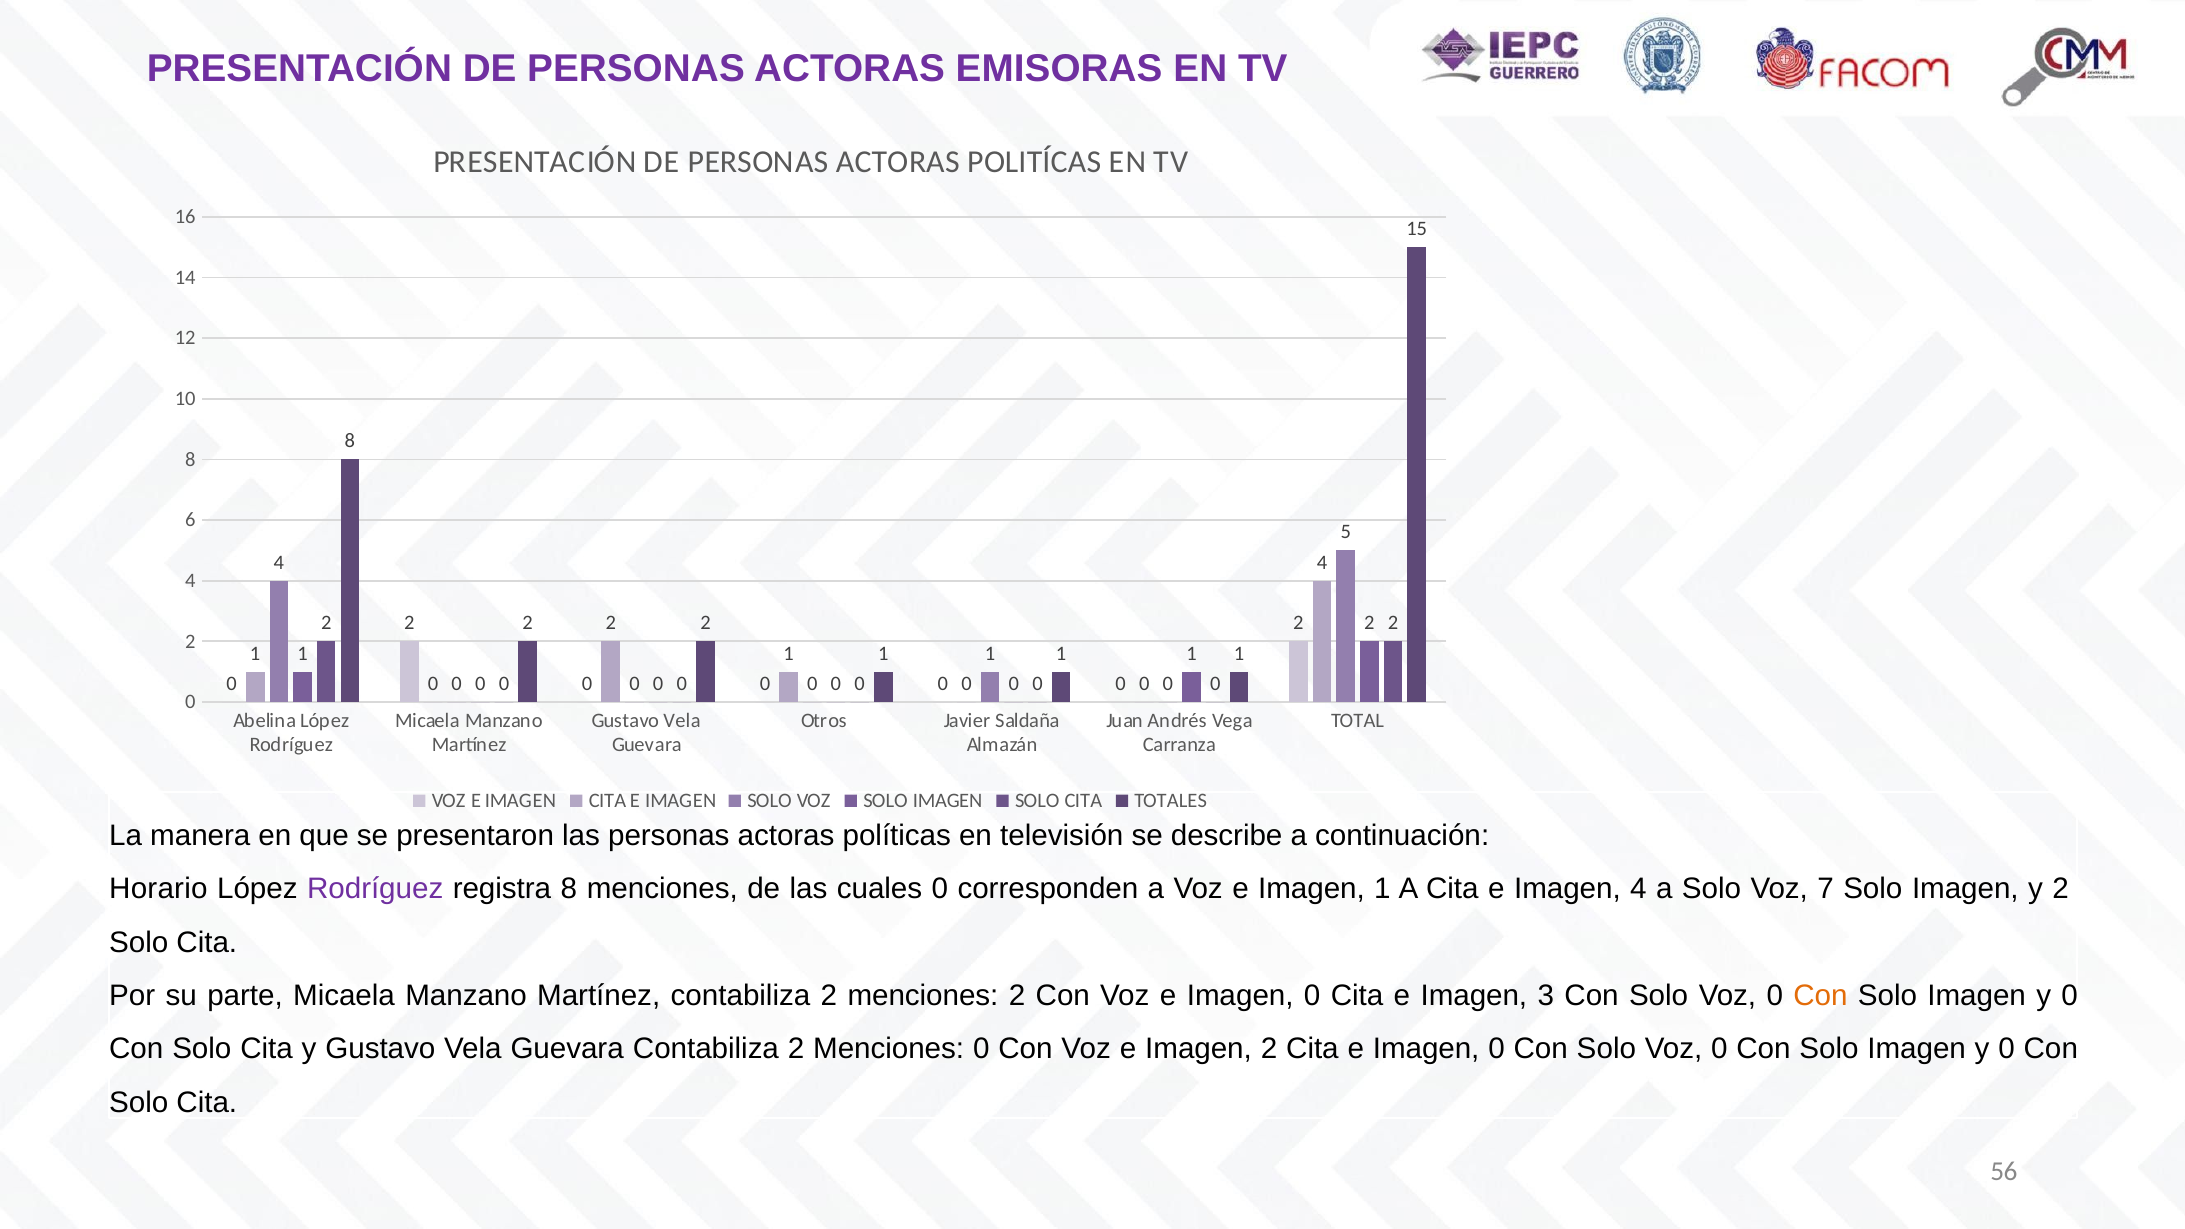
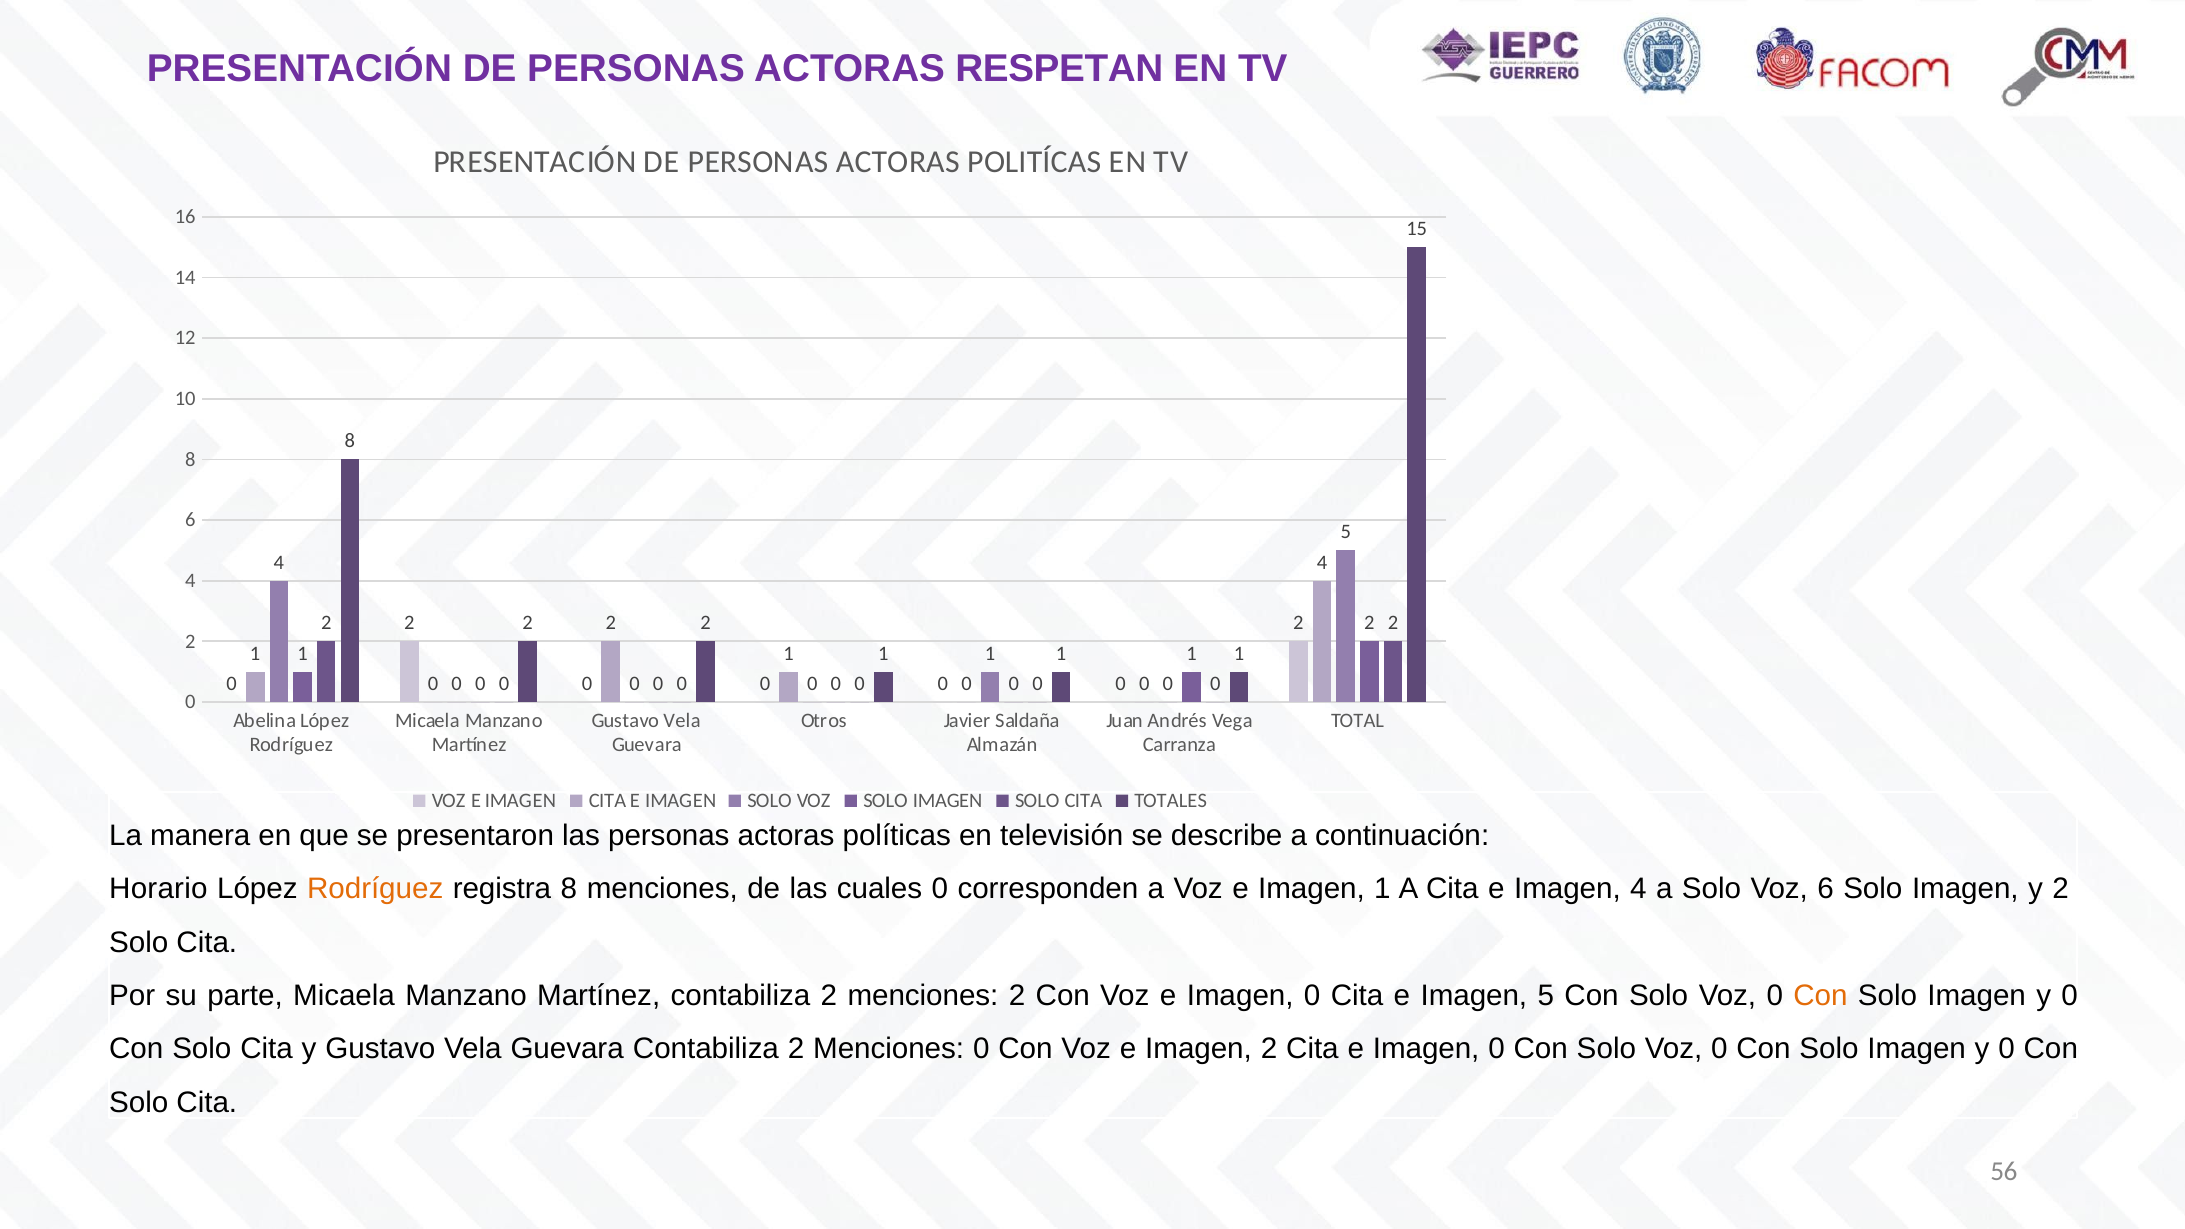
EMISORAS: EMISORAS -> RESPETAN (1059, 69)
Rodríguez colour: purple -> orange (375, 889)
Voz 7: 7 -> 6 (1826, 889)
Imagen 3: 3 -> 5 (1546, 996)
